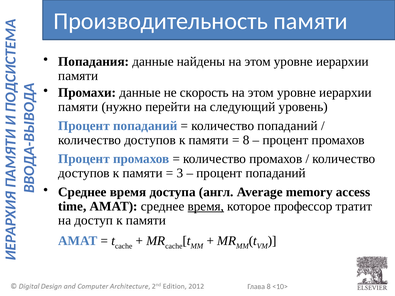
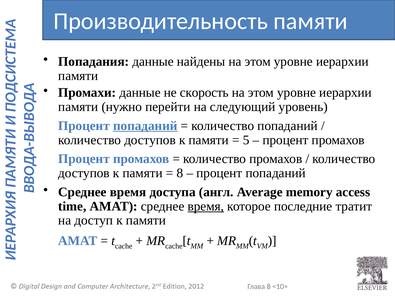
попаданий underline: none -> present (145, 126)
8: 8 -> 5 (246, 140)
3: 3 -> 8 (180, 173)
профессор: профессор -> последние (303, 206)
